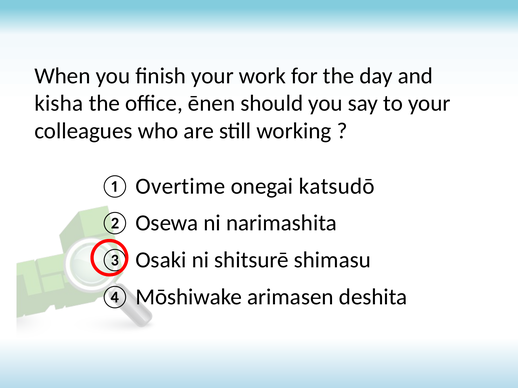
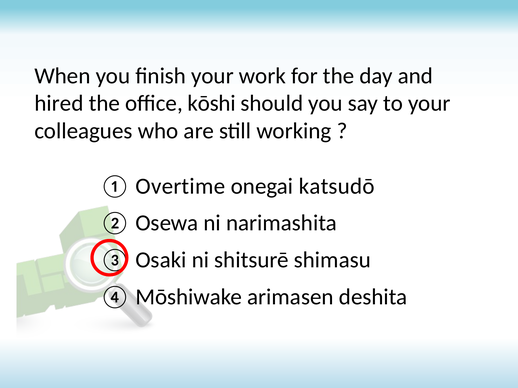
kisha: kisha -> hired (59, 104)
ēnen: ēnen -> kōshi (212, 104)
